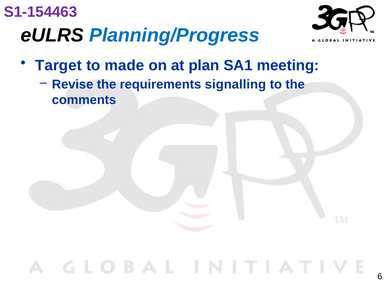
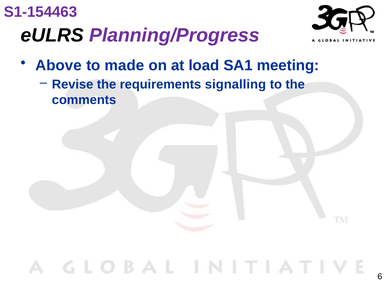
Planning/Progress colour: blue -> purple (174, 35)
Target: Target -> Above (58, 65)
plan: plan -> load (204, 65)
